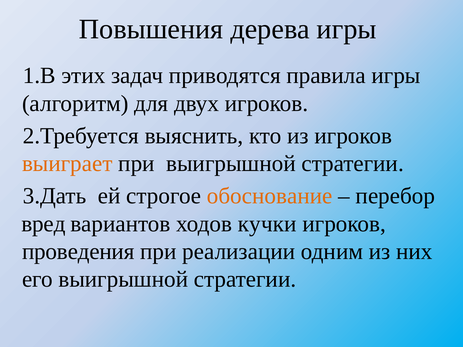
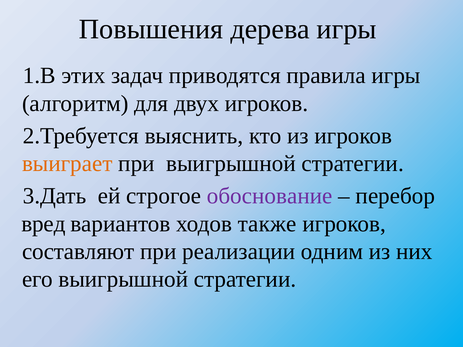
обоснование colour: orange -> purple (270, 196)
кучки: кучки -> также (267, 224)
проведения: проведения -> составляют (78, 252)
